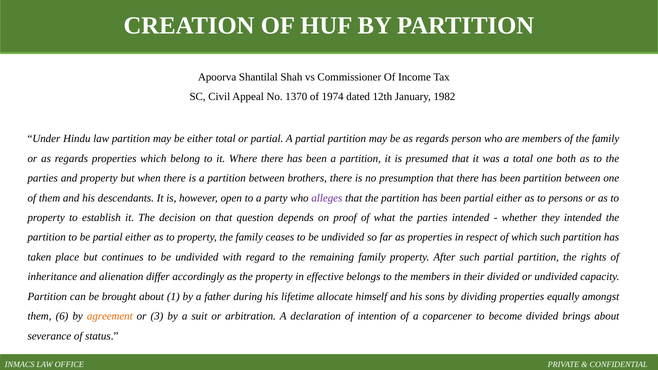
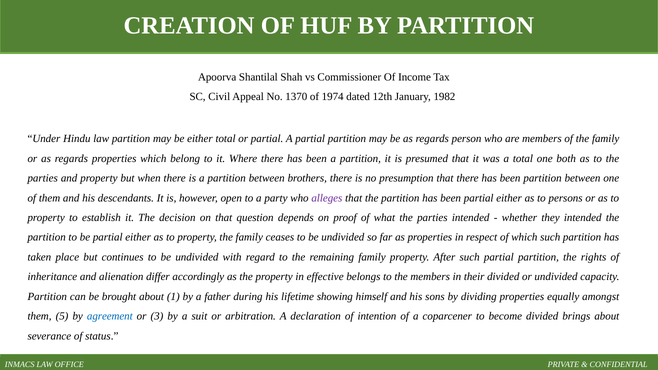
allocate: allocate -> showing (335, 297)
6: 6 -> 5 (62, 316)
agreement colour: orange -> blue (110, 316)
